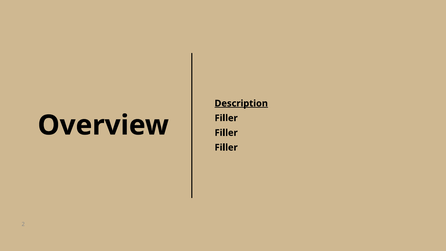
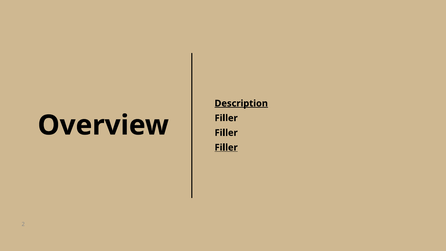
Filler underline: none -> present (226, 147)
